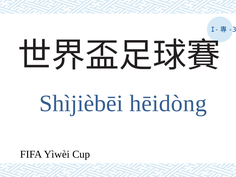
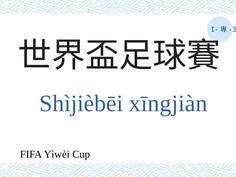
hēidòng: hēidòng -> xīngjiàn (168, 104)
